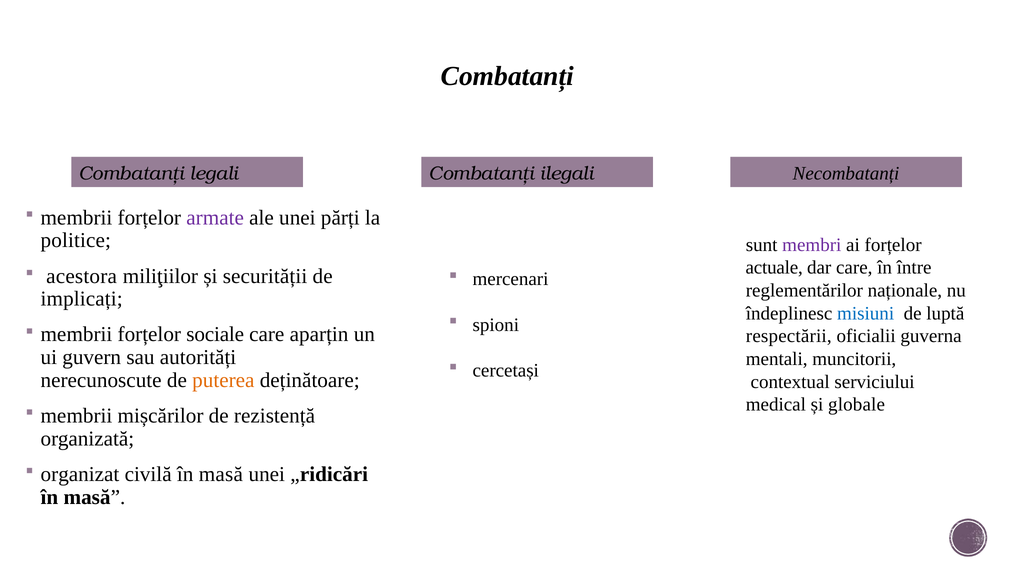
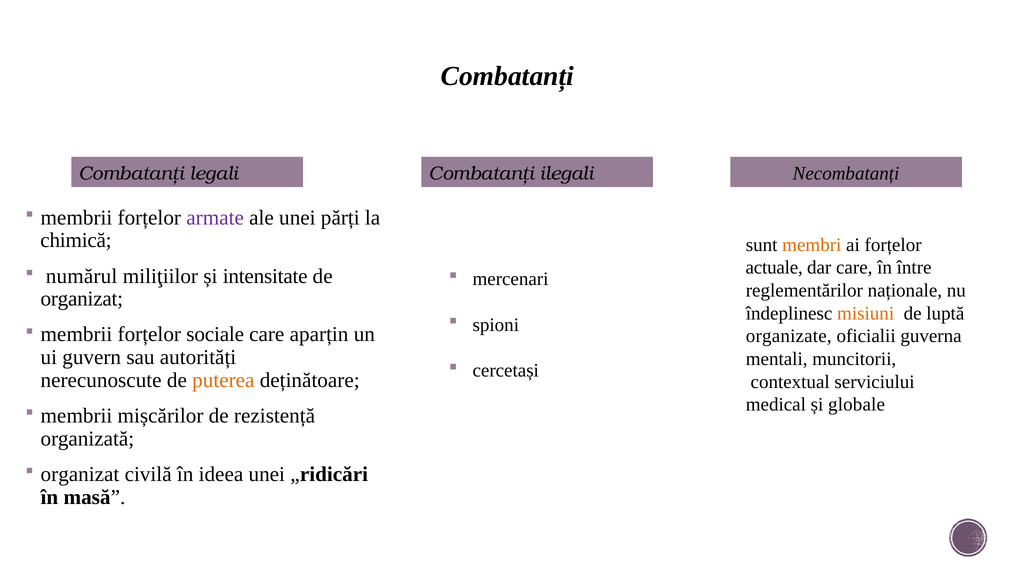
politice: politice -> chimică (76, 240)
membri colour: purple -> orange (812, 245)
acestora: acestora -> numărul (82, 276)
securității: securității -> intensitate (265, 276)
implicați: implicați -> organizat (82, 299)
misiuni colour: blue -> orange (866, 313)
respectării: respectării -> organizate (789, 336)
civilă în masă: masă -> ideea (221, 474)
